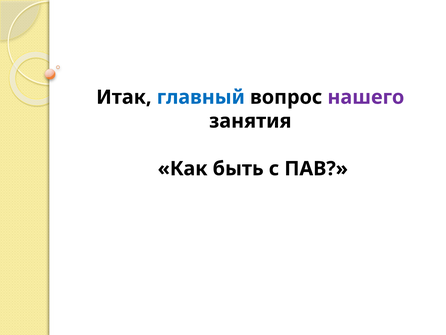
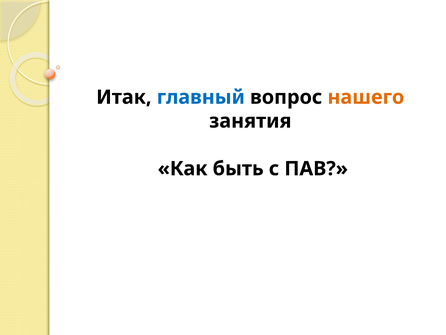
нашего colour: purple -> orange (366, 97)
